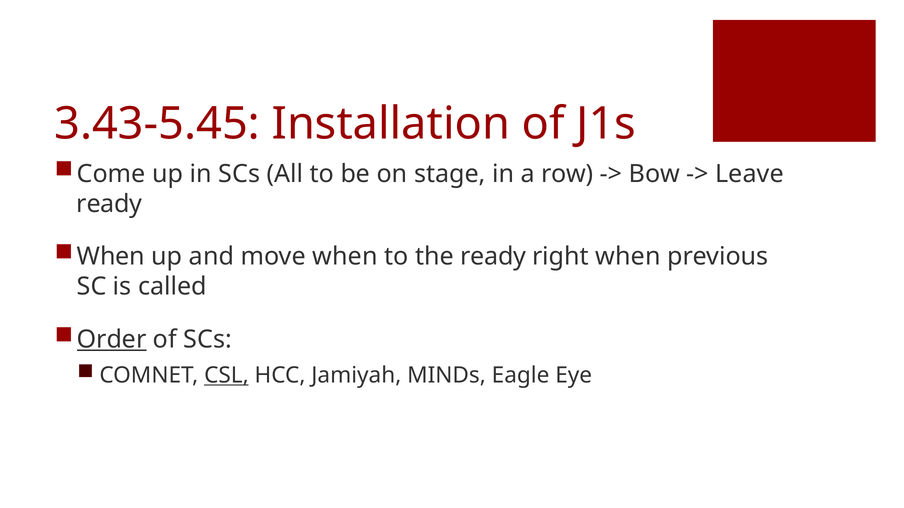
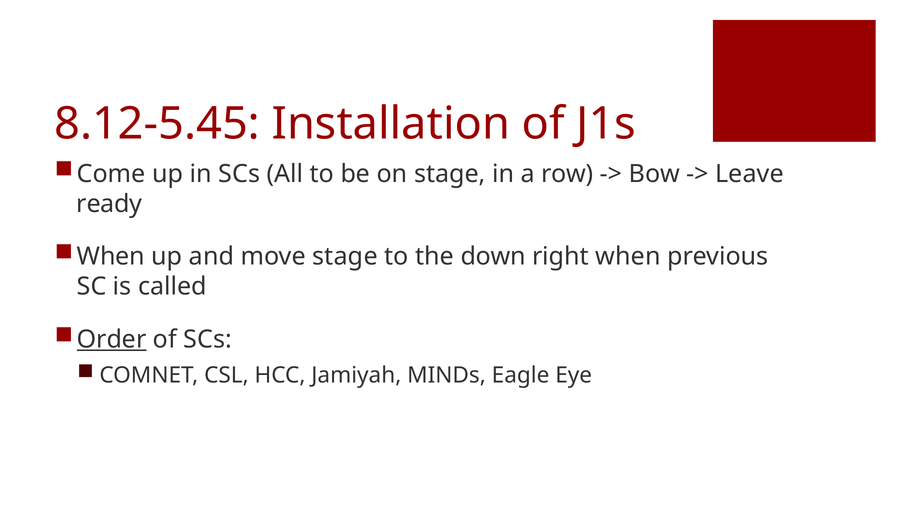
3.43-5.45: 3.43-5.45 -> 8.12-5.45 (157, 124)
move when: when -> stage (345, 257)
the ready: ready -> down (493, 257)
CSL underline: present -> none (226, 376)
